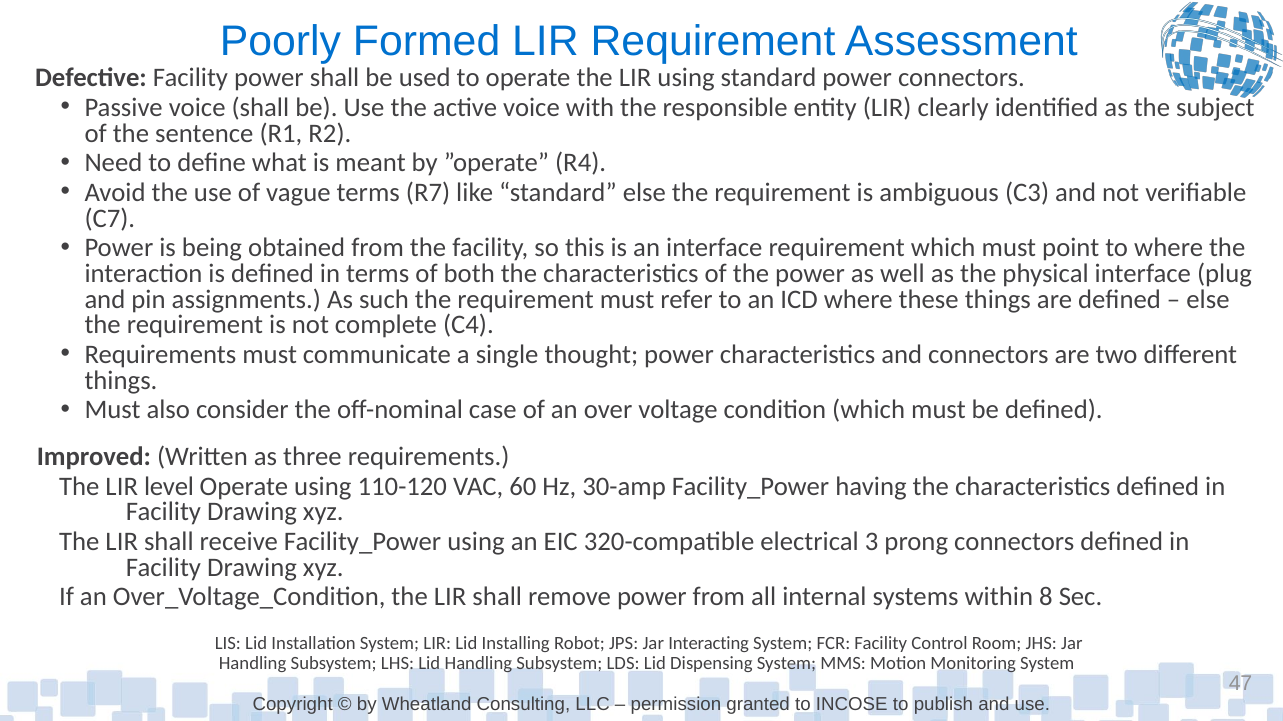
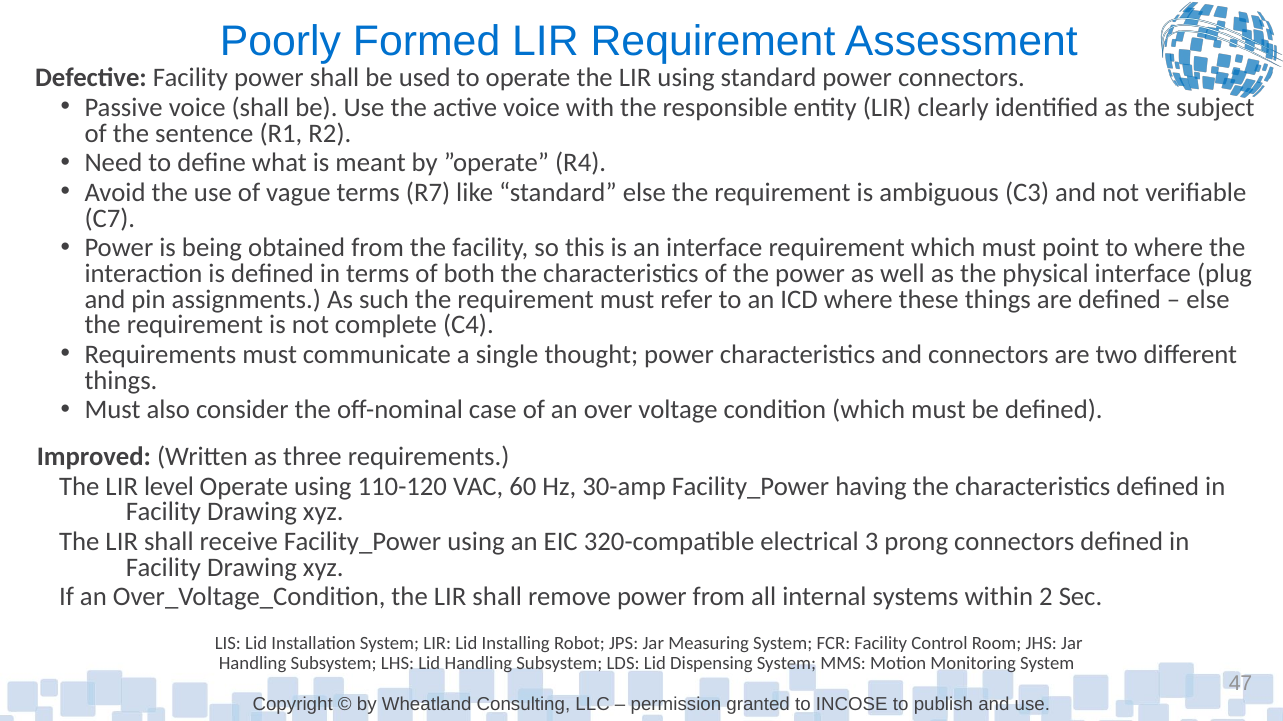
8: 8 -> 2 (1046, 597)
Interacting: Interacting -> Measuring (709, 644)
